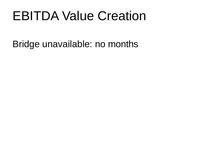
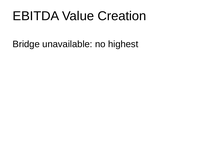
months: months -> highest (123, 44)
